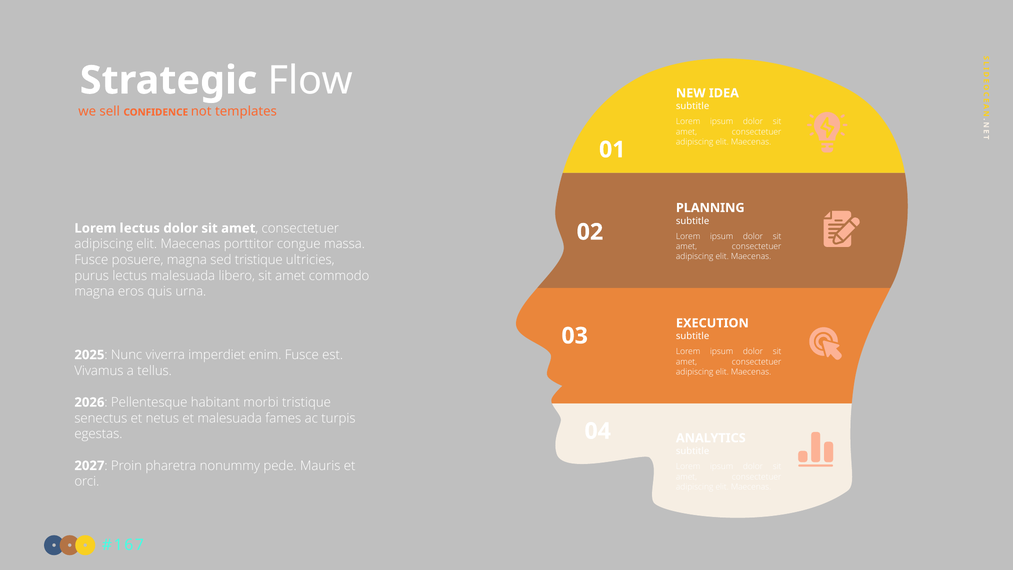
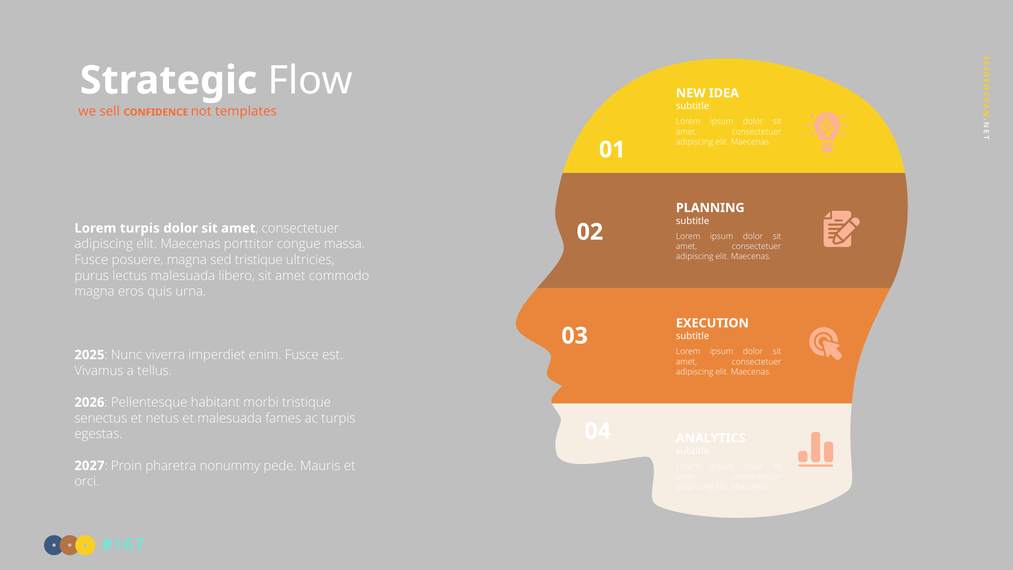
Lorem lectus: lectus -> turpis (140, 228)
